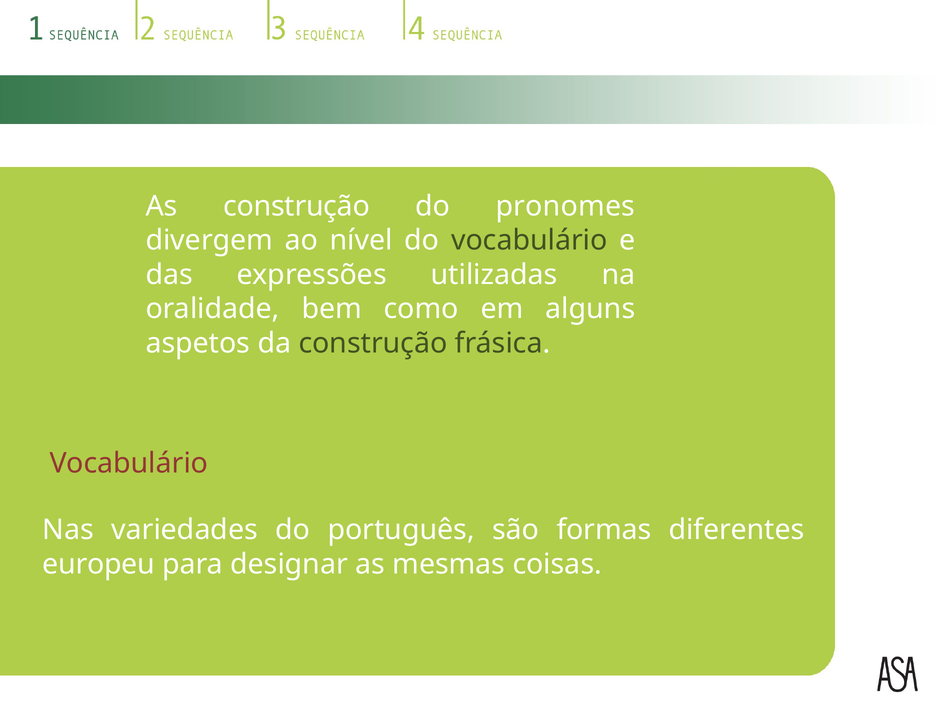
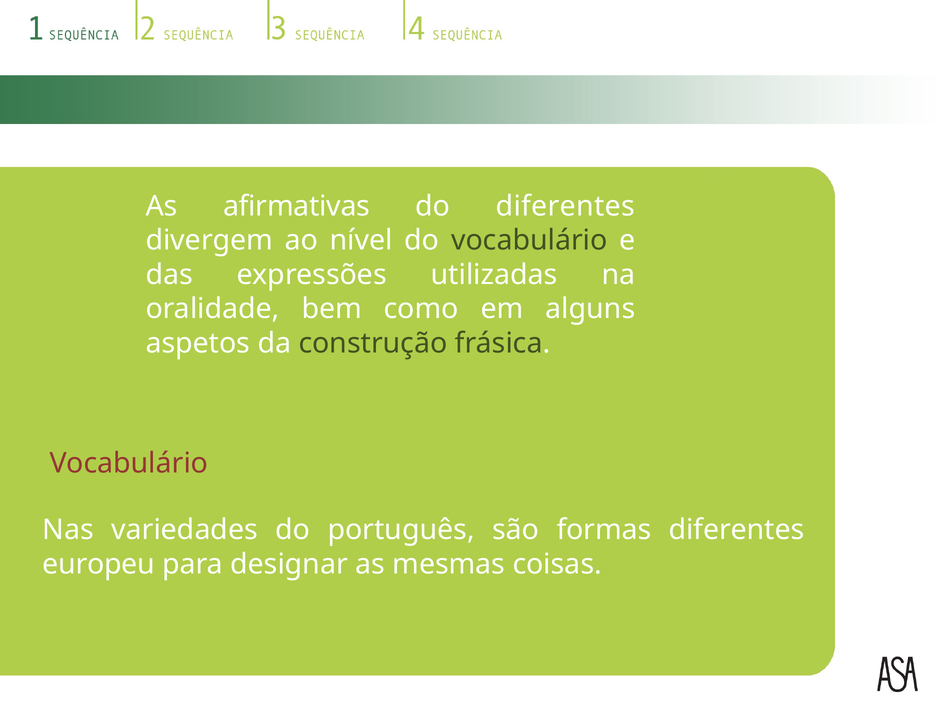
As construção: construção -> afirmativas (297, 206)
do pronomes: pronomes -> diferentes (565, 206)
